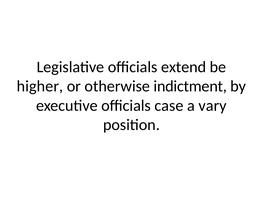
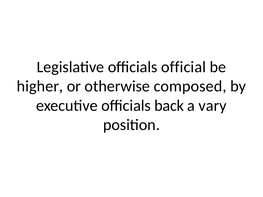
extend: extend -> official (183, 67)
indictment: indictment -> composed (190, 86)
case: case -> back (169, 106)
